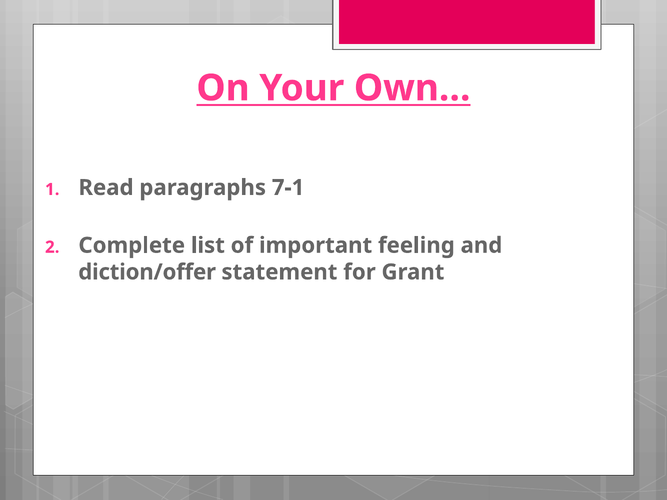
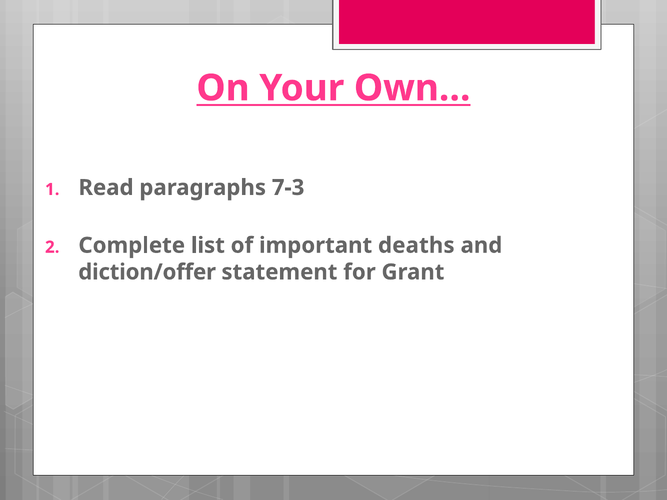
7-1: 7-1 -> 7-3 (288, 188)
feeling: feeling -> deaths (416, 246)
